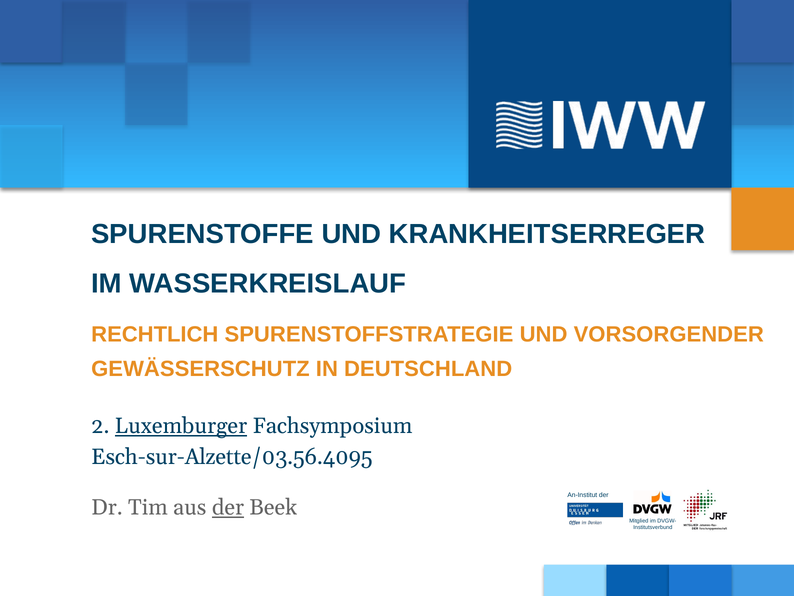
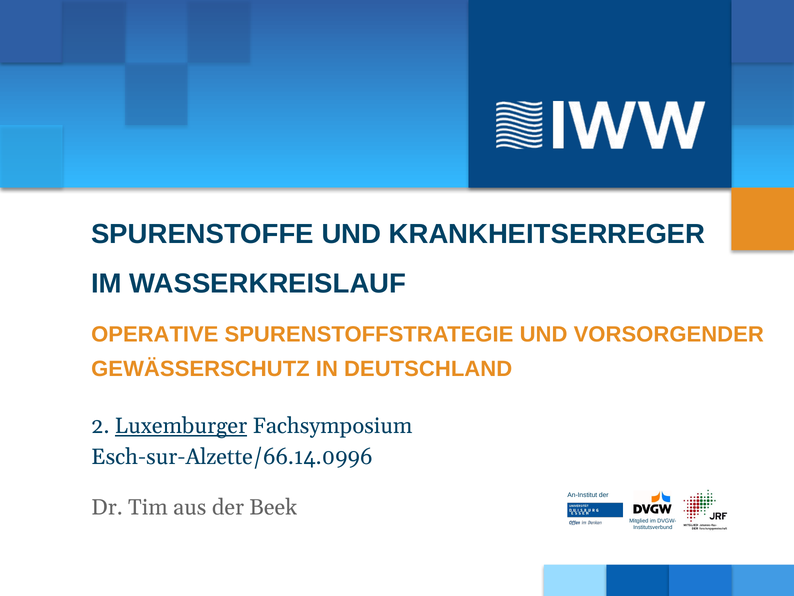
RECHTLICH: RECHTLICH -> OPERATIVE (155, 334)
Esch-sur-Alzette/03.56.4095: Esch-sur-Alzette/03.56.4095 -> Esch-sur-Alzette/66.14.0996 (232, 457)
der underline: present -> none (228, 507)
